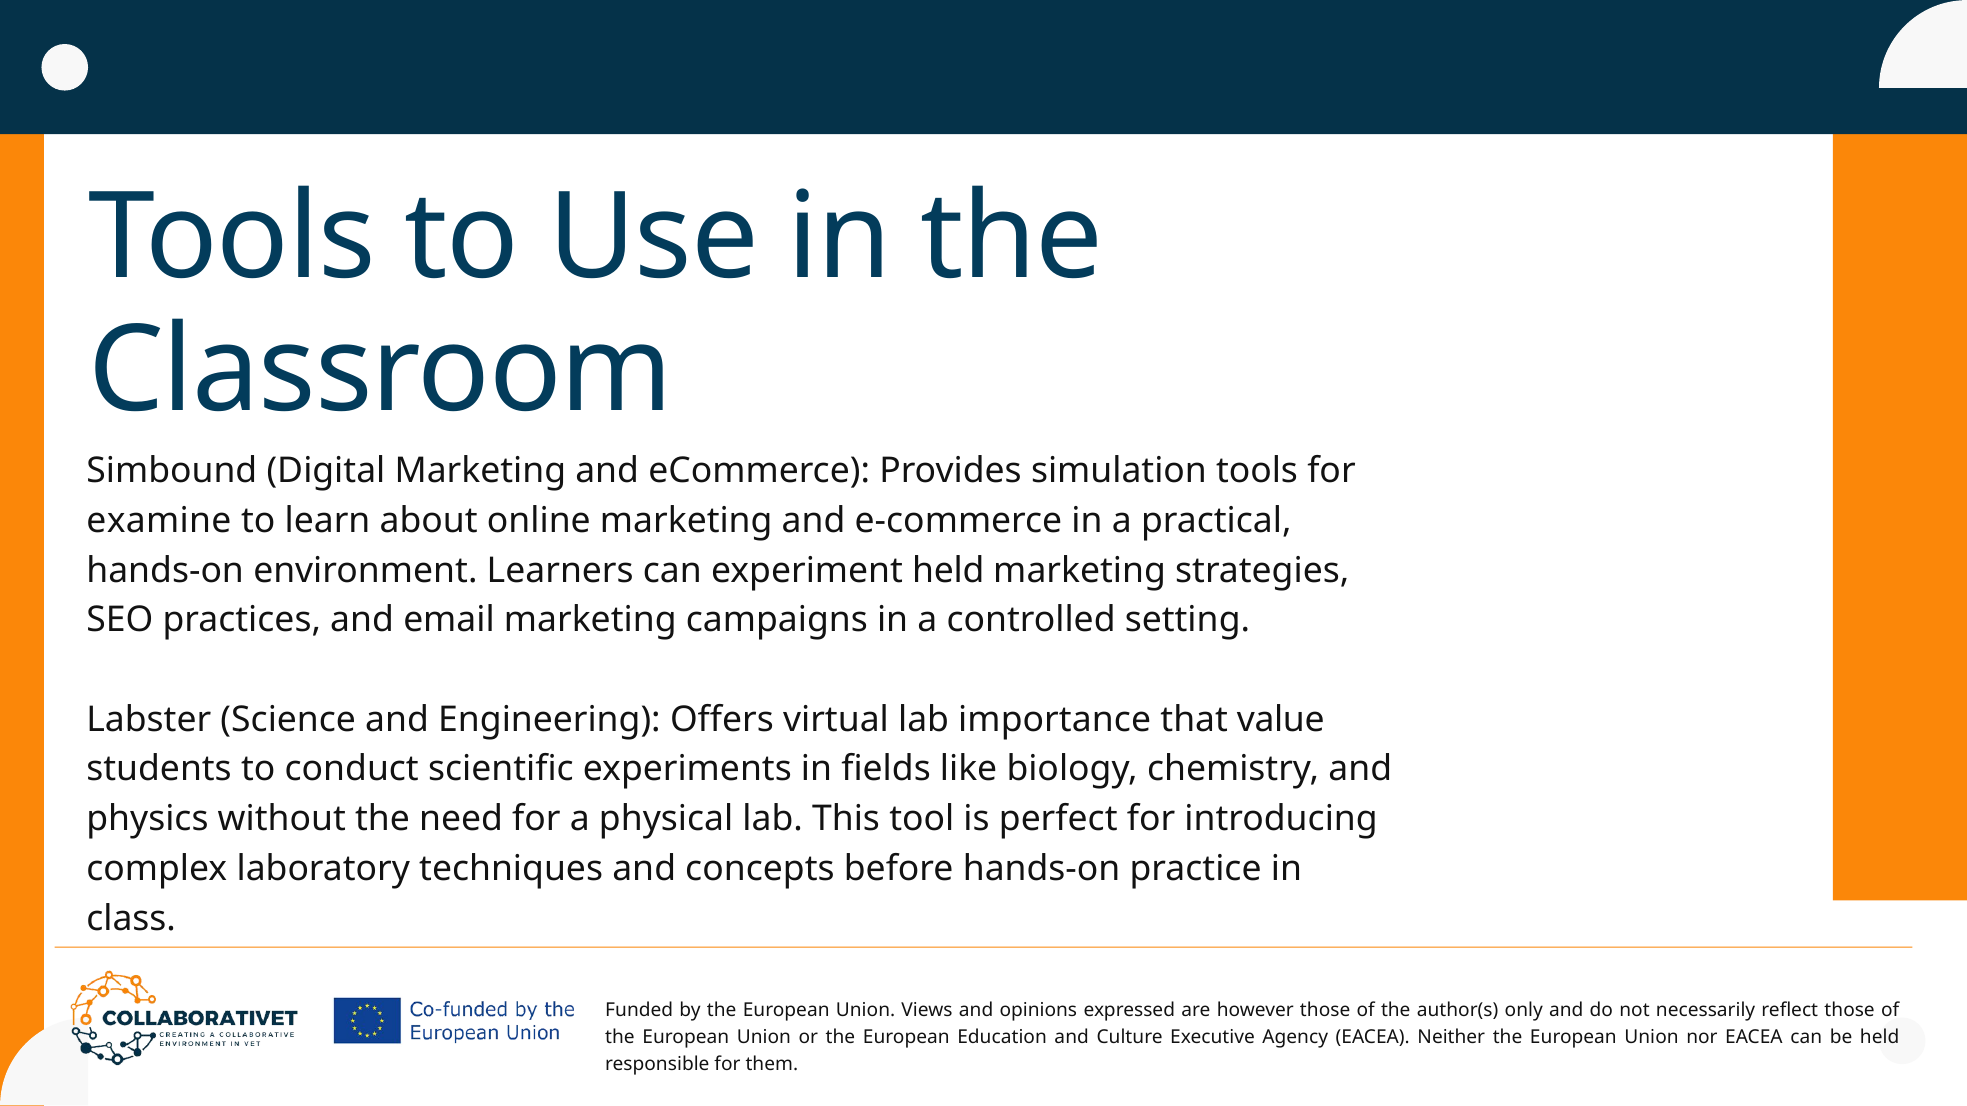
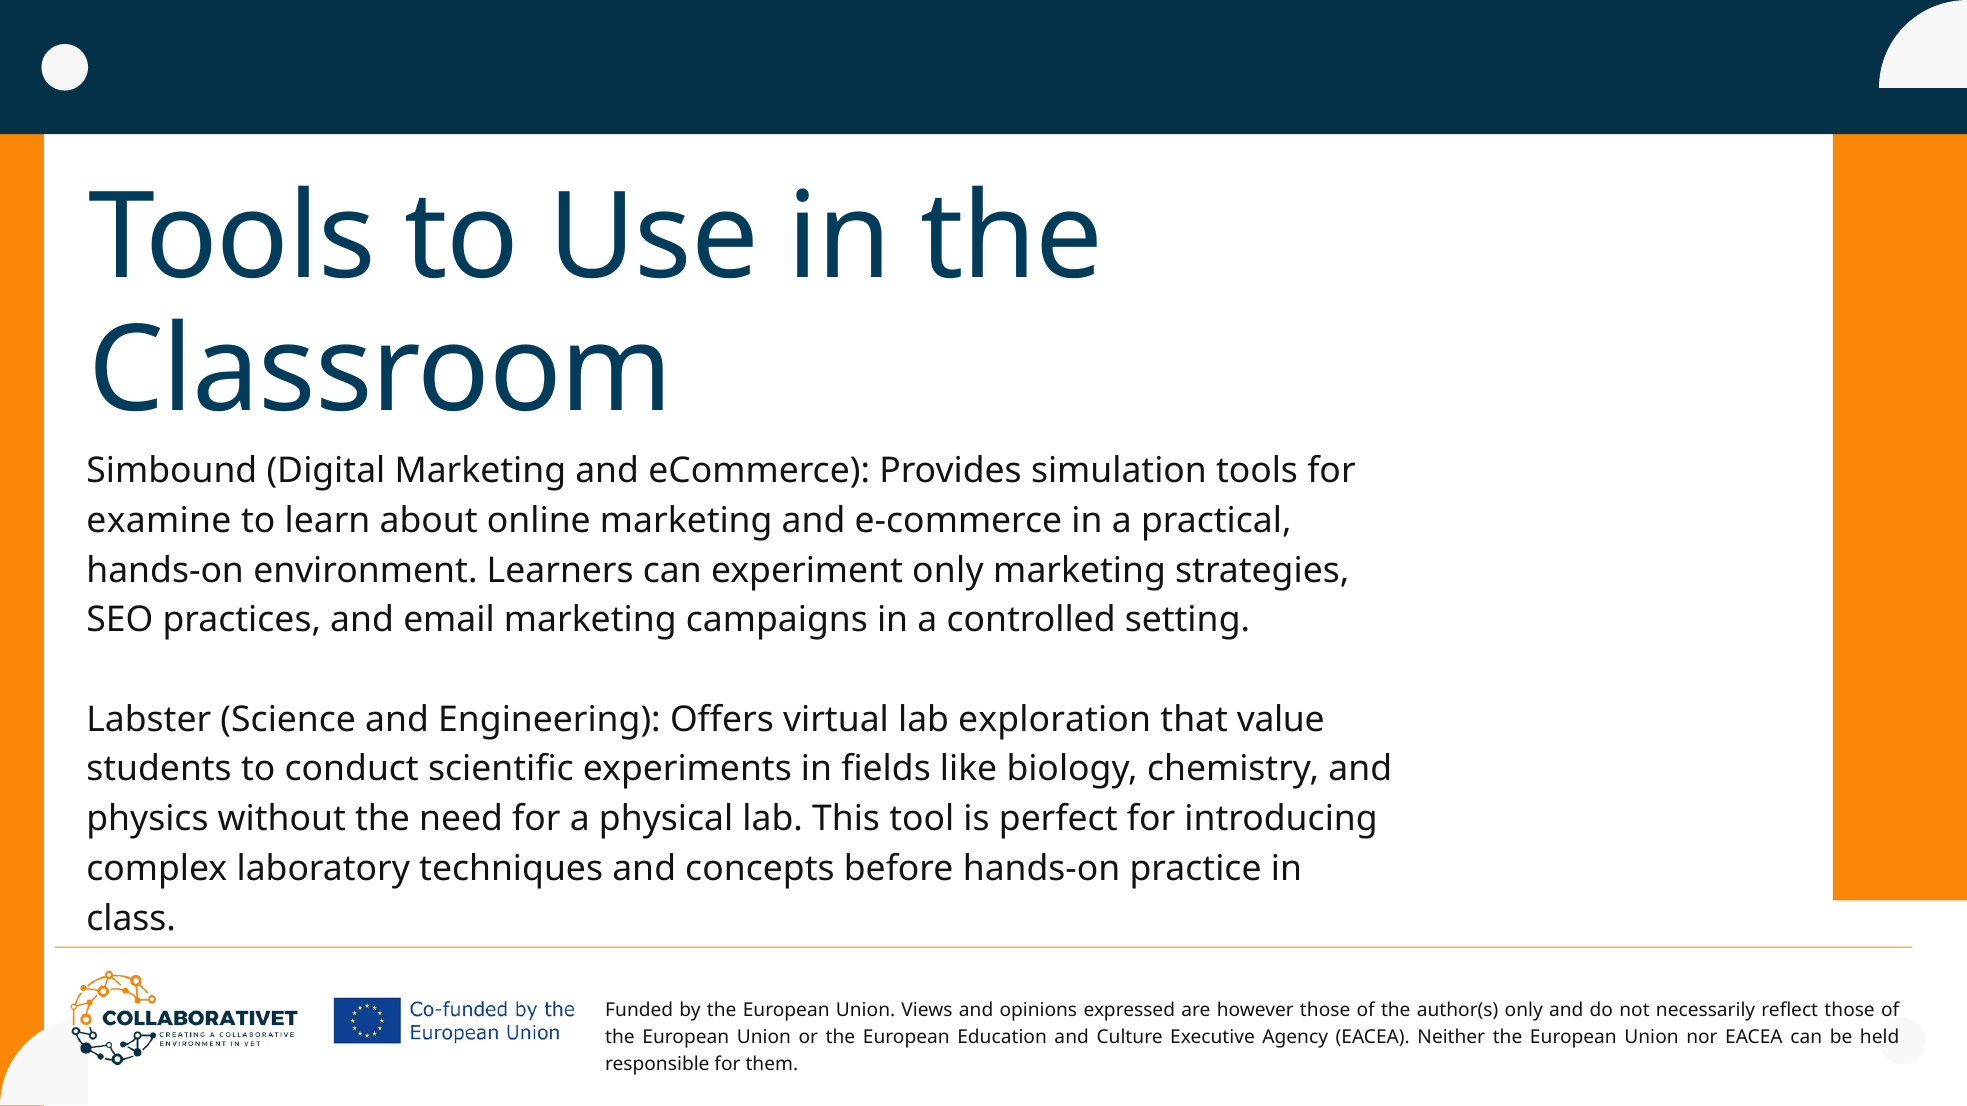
experiment held: held -> only (948, 571)
importance: importance -> exploration (1055, 720)
